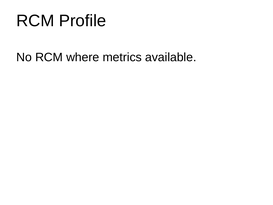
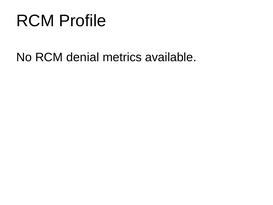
where: where -> denial (83, 57)
